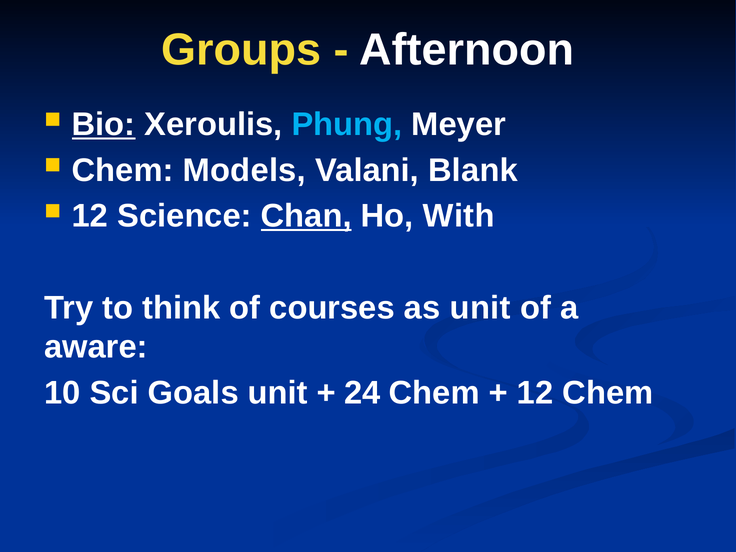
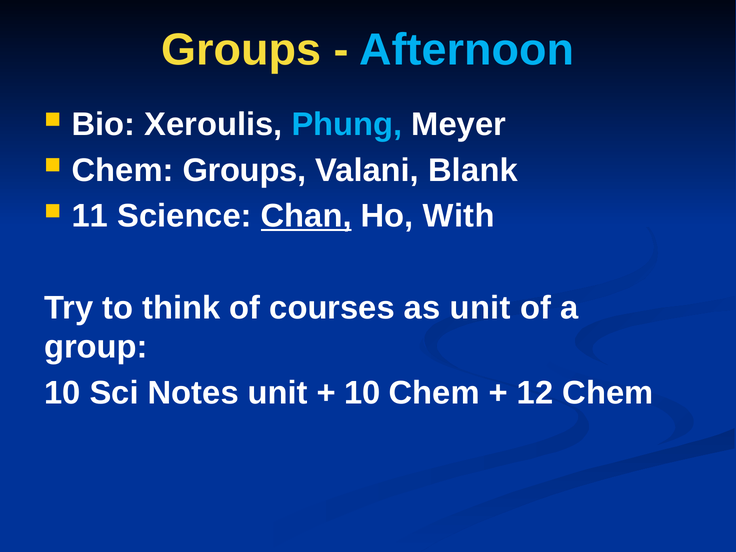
Afternoon colour: white -> light blue (467, 50)
Bio underline: present -> none (104, 124)
Chem Models: Models -> Groups (244, 170)
12: 12 -> 11 (90, 216)
aware: aware -> group (96, 347)
Goals: Goals -> Notes (193, 393)
24: 24 -> 10 (362, 393)
